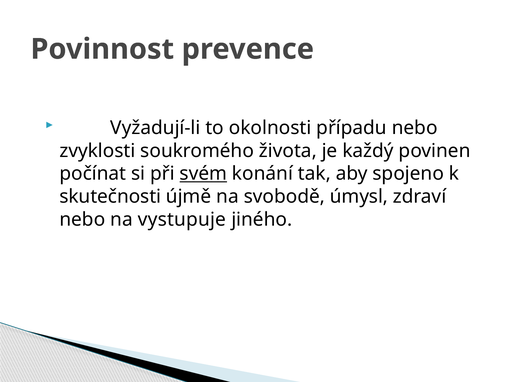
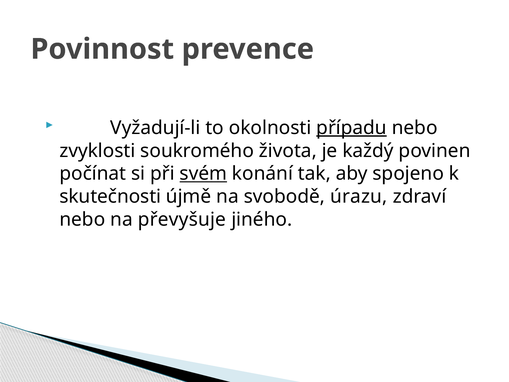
případu underline: none -> present (352, 128)
úmysl: úmysl -> úrazu (359, 196)
vystupuje: vystupuje -> převyšuje (182, 219)
